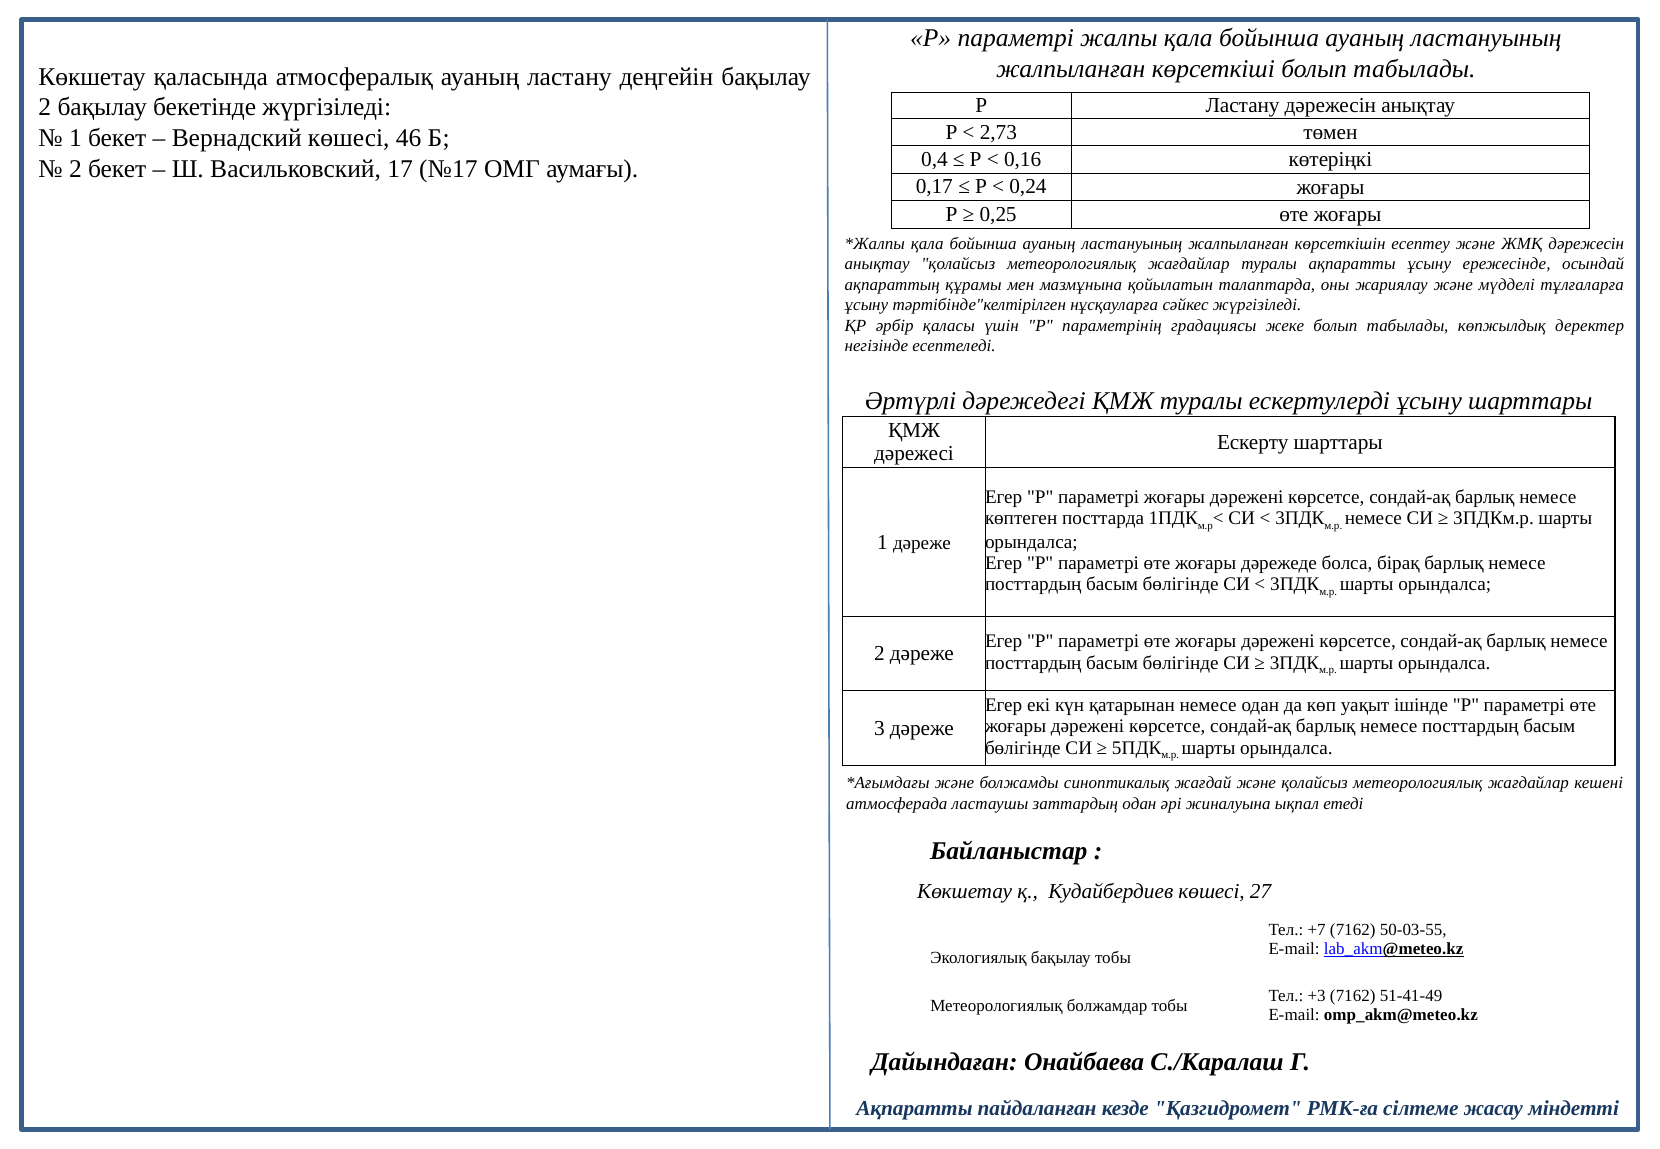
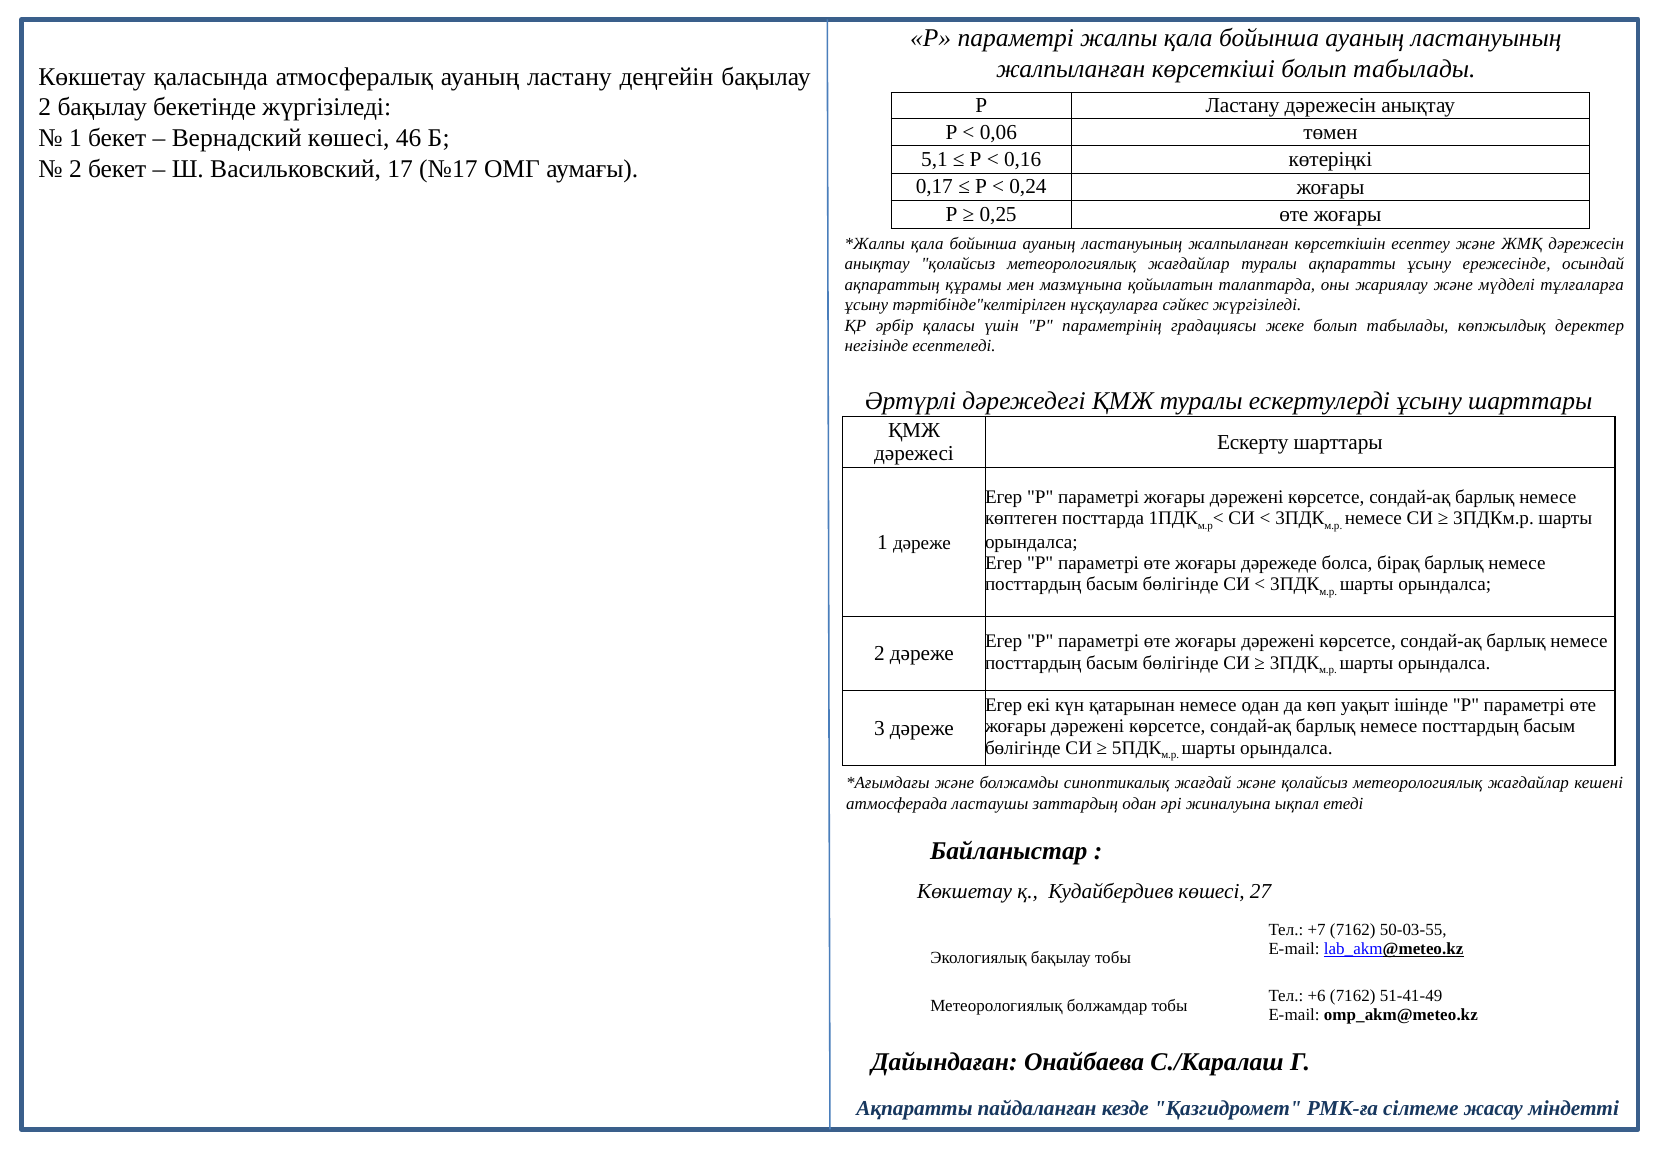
2,73: 2,73 -> 0,06 (998, 132)
0,4: 0,4 -> 5,1 (934, 159)
+3: +3 -> +6 (1317, 996)
